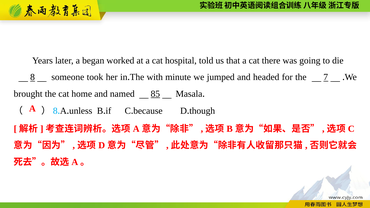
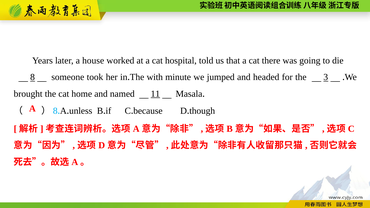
began: began -> house (93, 60)
7: 7 -> 3 (326, 77)
85: 85 -> 11 (155, 94)
